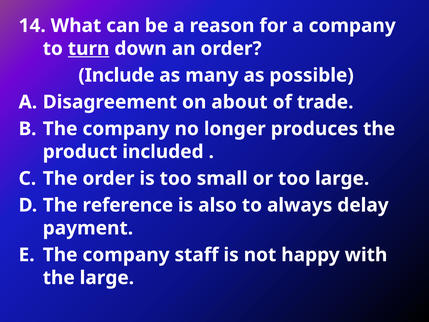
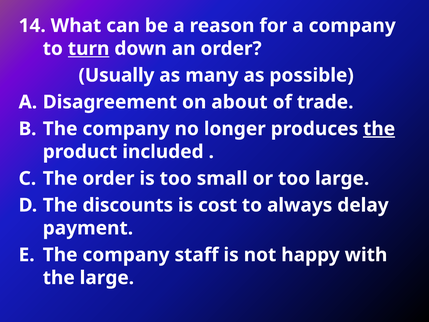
Include: Include -> Usually (116, 75)
the underline: none -> present (379, 129)
reference: reference -> discounts (128, 205)
also: also -> cost (218, 205)
